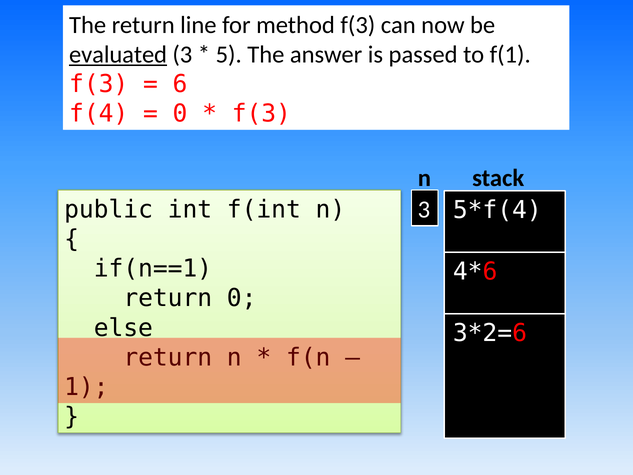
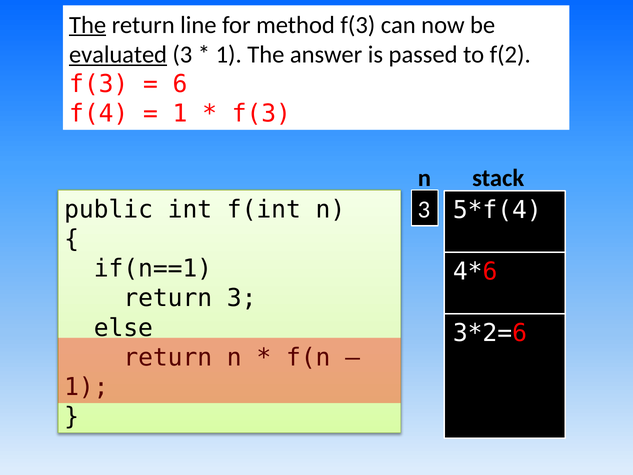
The underline: none -> present (88, 25)
5: 5 -> 1 (229, 54)
f(1: f(1 -> f(2 (510, 54)
0: 0 -> 1 (180, 114)
return 0: 0 -> 3 (242, 298)
